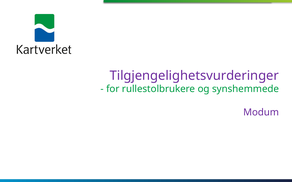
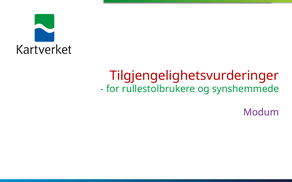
Tilgjengelighetsvurderinger colour: purple -> red (194, 76)
